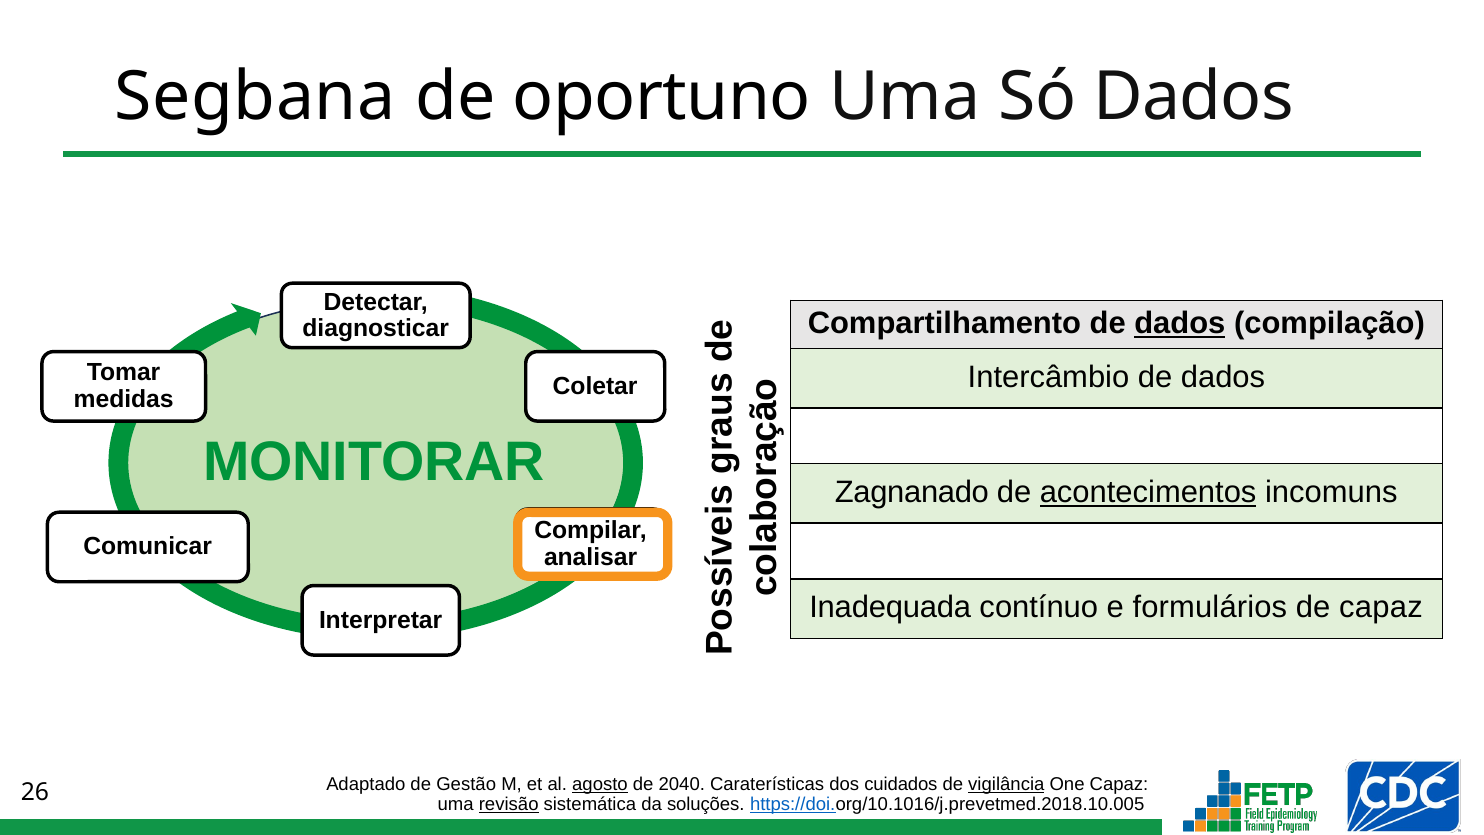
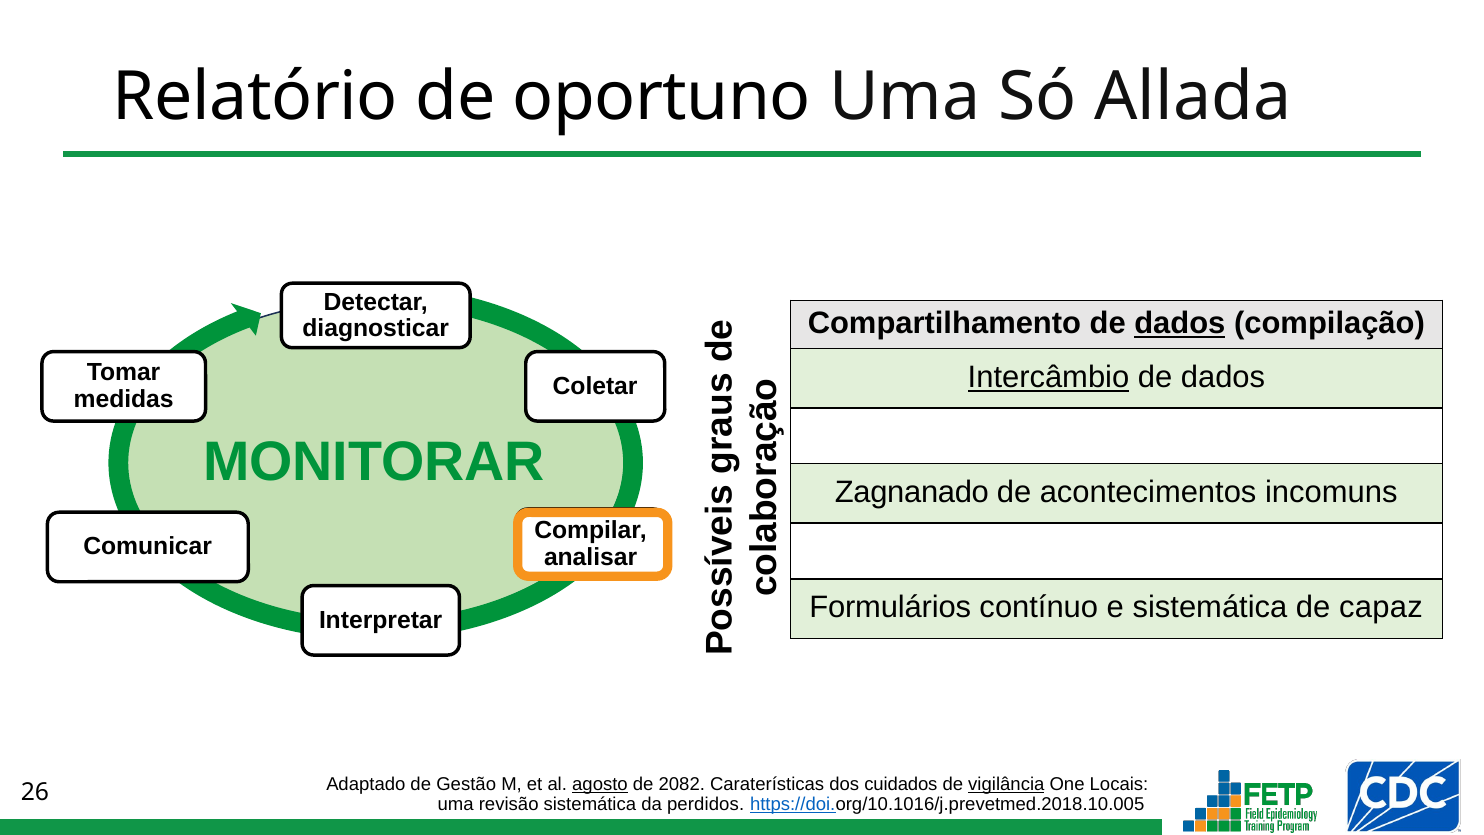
Segbana: Segbana -> Relatório (255, 97)
Só Dados: Dados -> Allada (1193, 97)
Intercâmbio underline: none -> present (1049, 377)
acontecimentos underline: present -> none (1148, 492)
Inadequada: Inadequada -> Formulários (890, 608)
e formulários: formulários -> sistemática (1210, 608)
2040: 2040 -> 2082 (682, 784)
One Capaz: Capaz -> Locais (1119, 784)
revisão underline: present -> none (509, 804)
soluções: soluções -> perdidos (706, 804)
